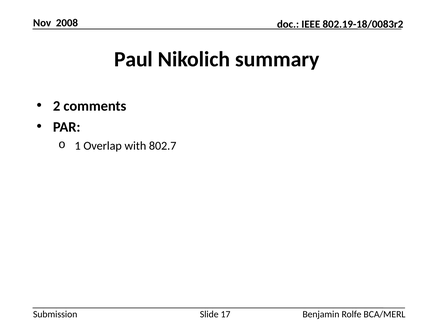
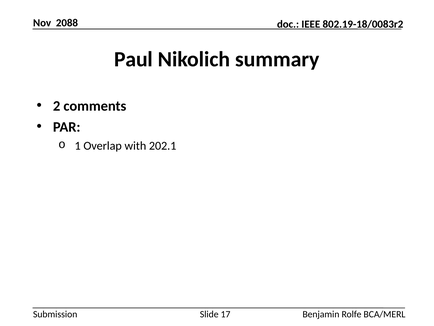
2008: 2008 -> 2088 (67, 23)
802.7: 802.7 -> 202.1 (163, 145)
